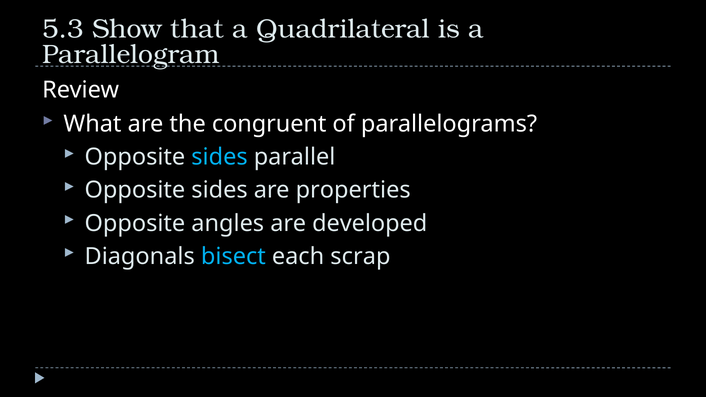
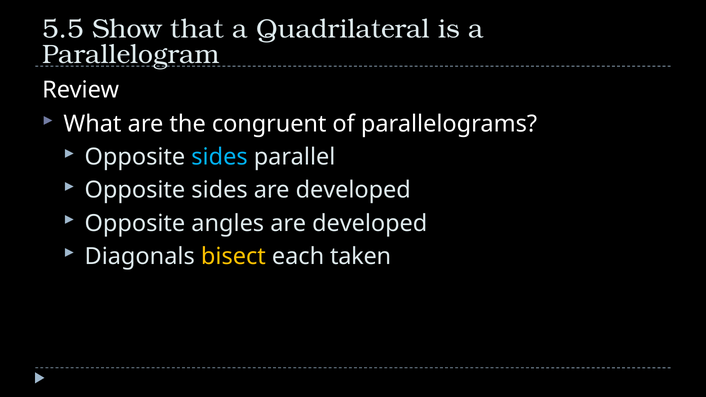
5.3: 5.3 -> 5.5 (63, 29)
sides are properties: properties -> developed (353, 190)
bisect colour: light blue -> yellow (233, 257)
scrap: scrap -> taken (361, 257)
